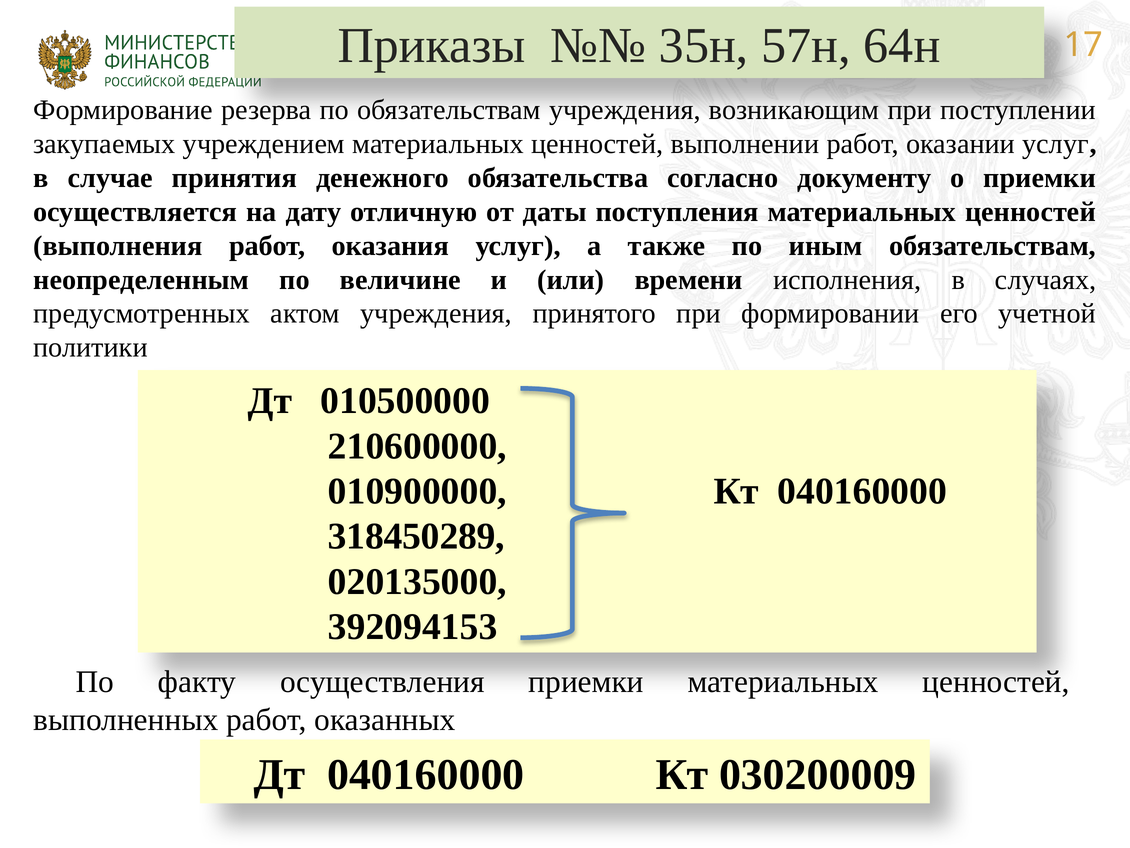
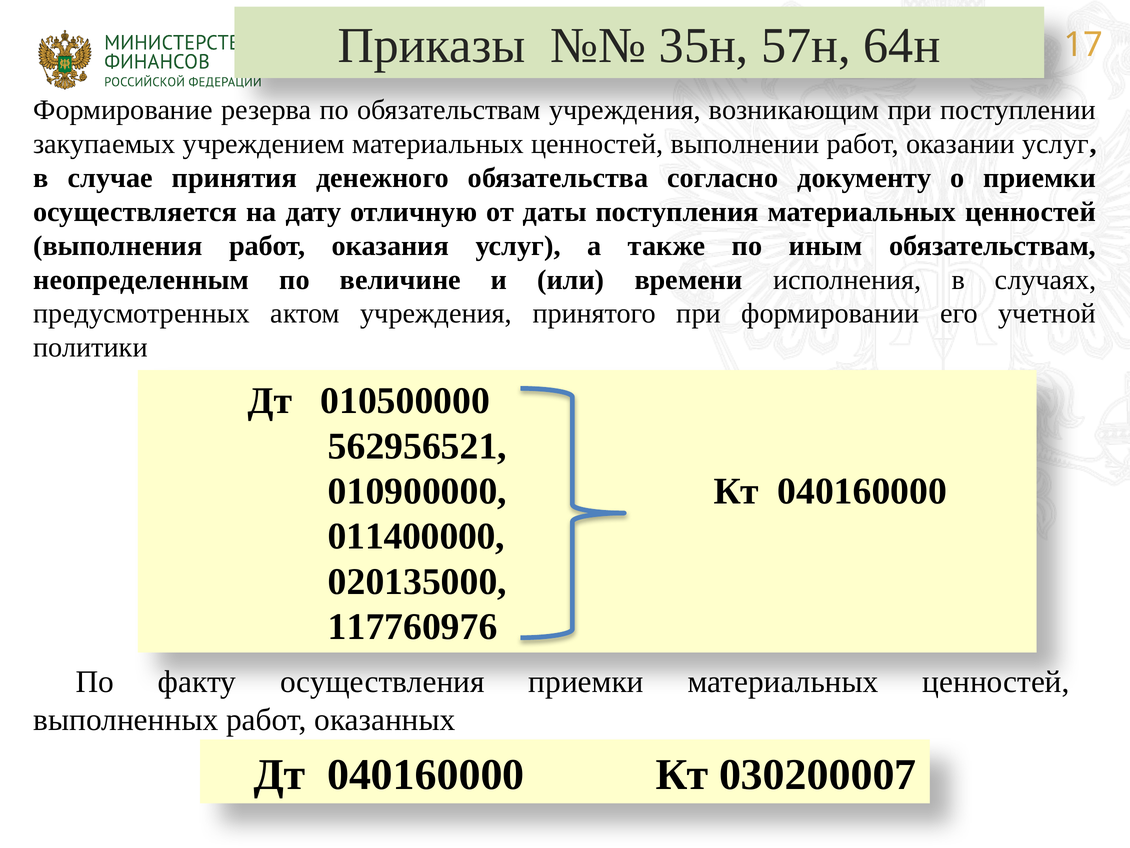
210600000: 210600000 -> 562956521 (417, 446)
318450289: 318450289 -> 011400000 (416, 536)
392094153: 392094153 -> 117760976 (413, 627)
030200009: 030200009 -> 030200007 (818, 774)
